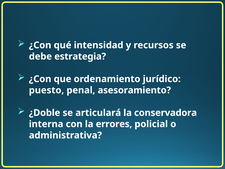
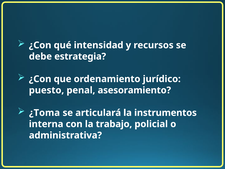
¿Doble: ¿Doble -> ¿Toma (44, 113)
conservadora: conservadora -> instrumentos (165, 113)
errores: errores -> trabajo (114, 124)
